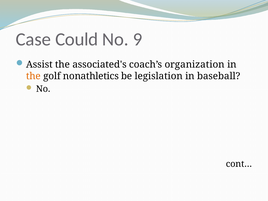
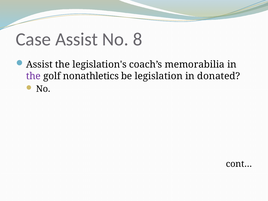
Case Could: Could -> Assist (77, 39)
9: 9 -> 8 (138, 39)
associated's: associated's -> legislation's (100, 65)
organization: organization -> memorabilia (195, 65)
the colour: orange -> purple (33, 76)
baseball: baseball -> donated (219, 76)
